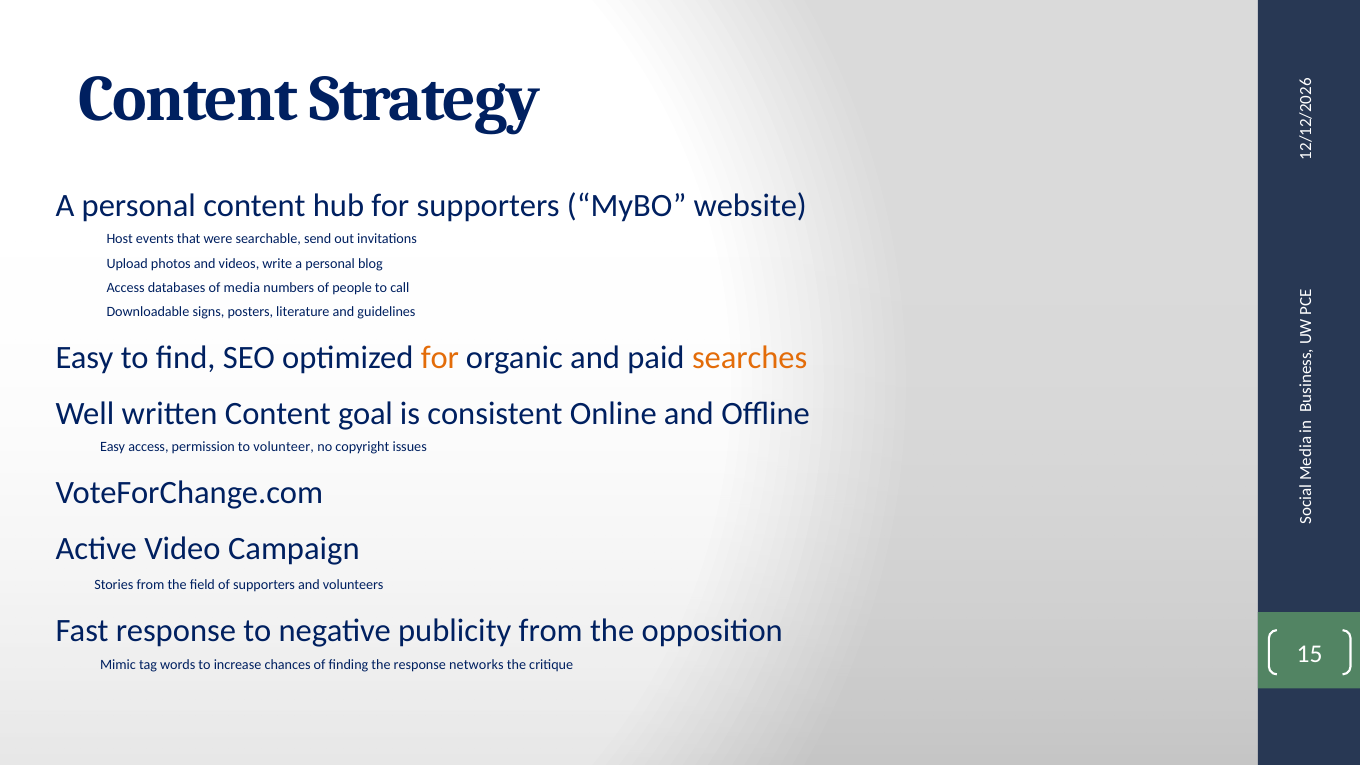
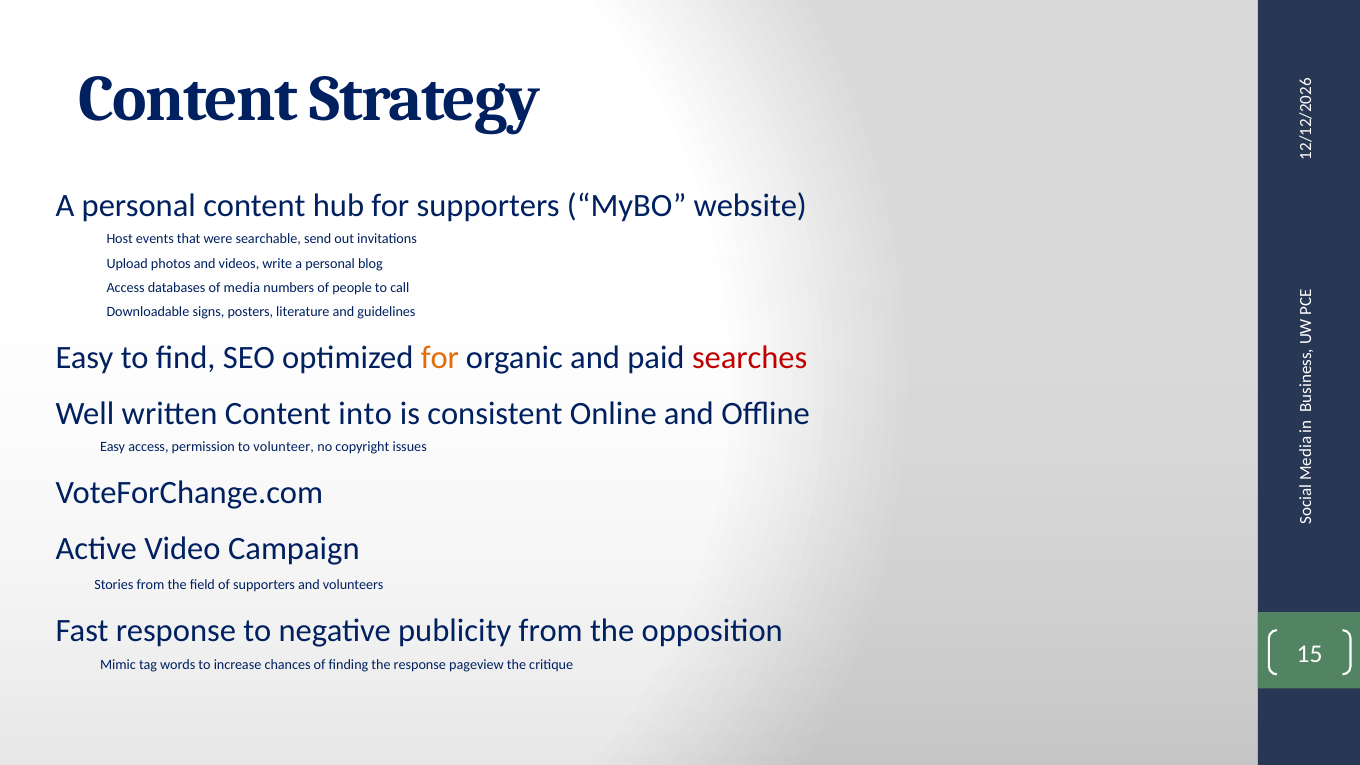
searches colour: orange -> red (750, 358)
goal: goal -> into (365, 413)
networks: networks -> pageview (476, 665)
